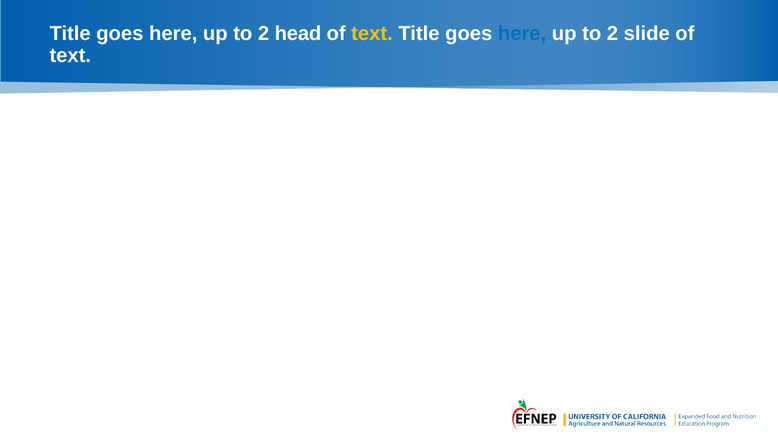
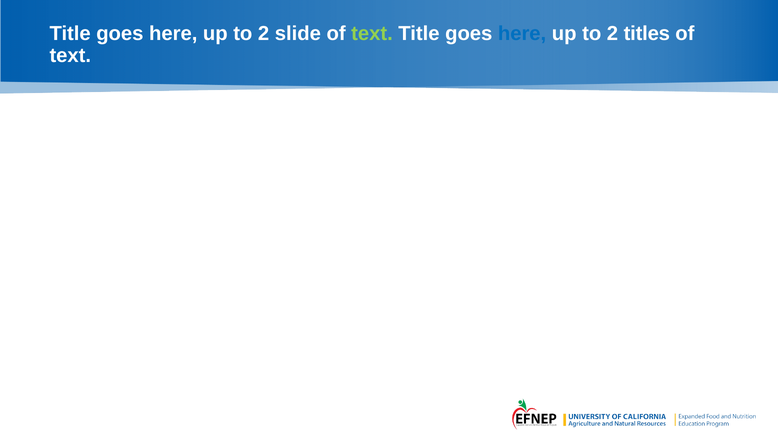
head: head -> slide (298, 34)
text colour: yellow -> light green (372, 34)
slide: slide -> titles (647, 34)
